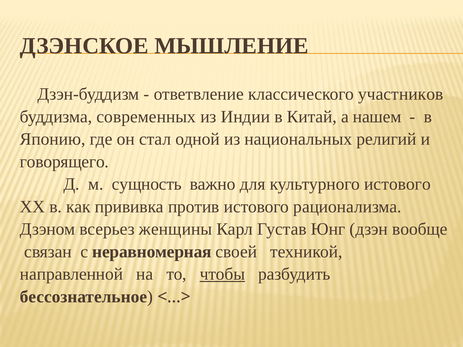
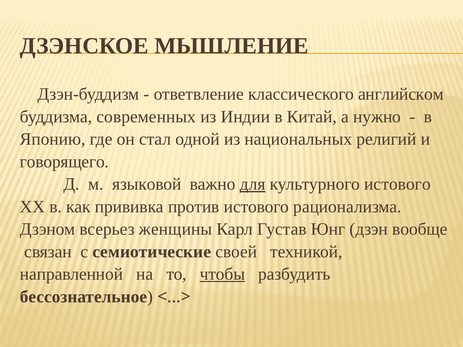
участников: участников -> английском (401, 94)
нашем: нашем -> нужно (377, 117)
сущность: сущность -> языковой (147, 184)
для underline: none -> present (253, 184)
неравномерная: неравномерная -> семиотические (152, 252)
